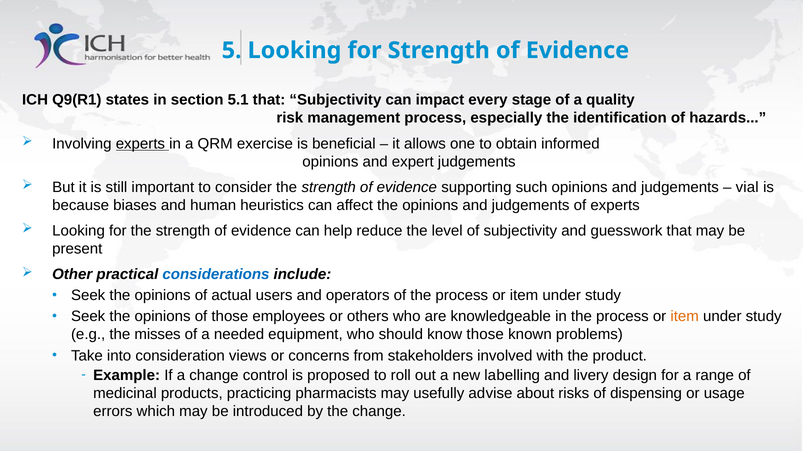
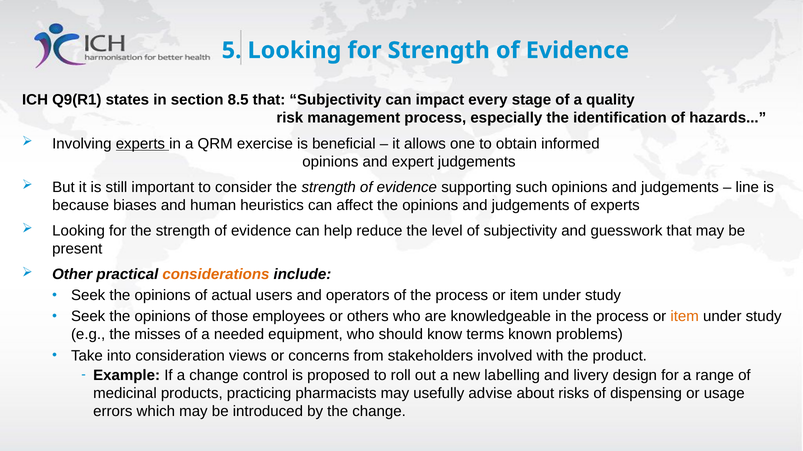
5.1: 5.1 -> 8.5 (238, 100)
vial: vial -> line (747, 187)
considerations colour: blue -> orange (216, 275)
know those: those -> terms (485, 335)
